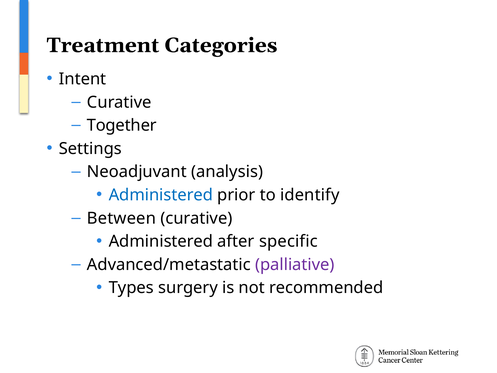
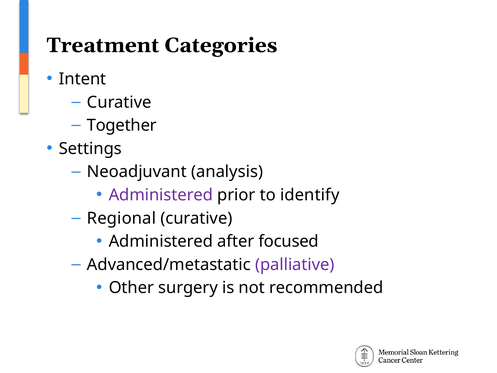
Administered colour: blue -> purple (161, 195)
Between: Between -> Regional (121, 218)
specific: specific -> focused (289, 241)
Types: Types -> Other (131, 288)
